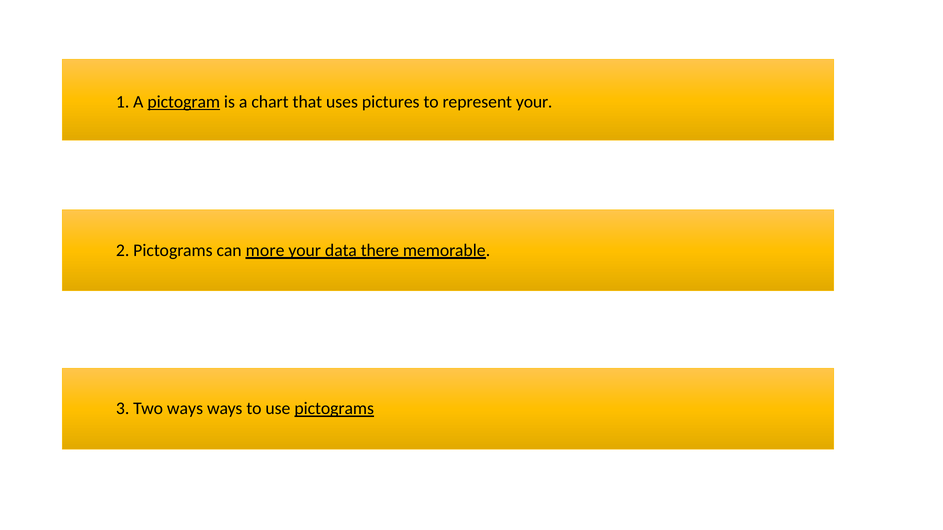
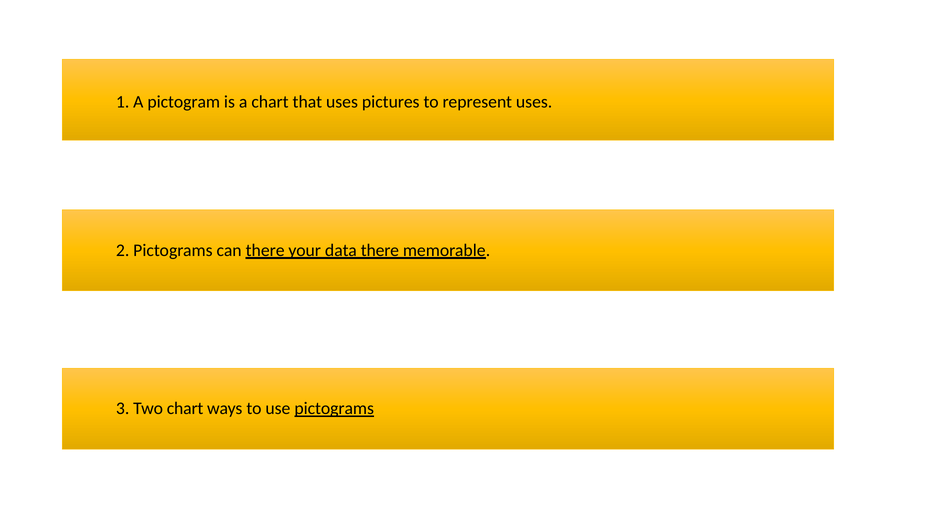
pictogram underline: present -> none (184, 102)
represent your: your -> uses (534, 102)
can more: more -> there (265, 251)
Two ways: ways -> chart (185, 409)
